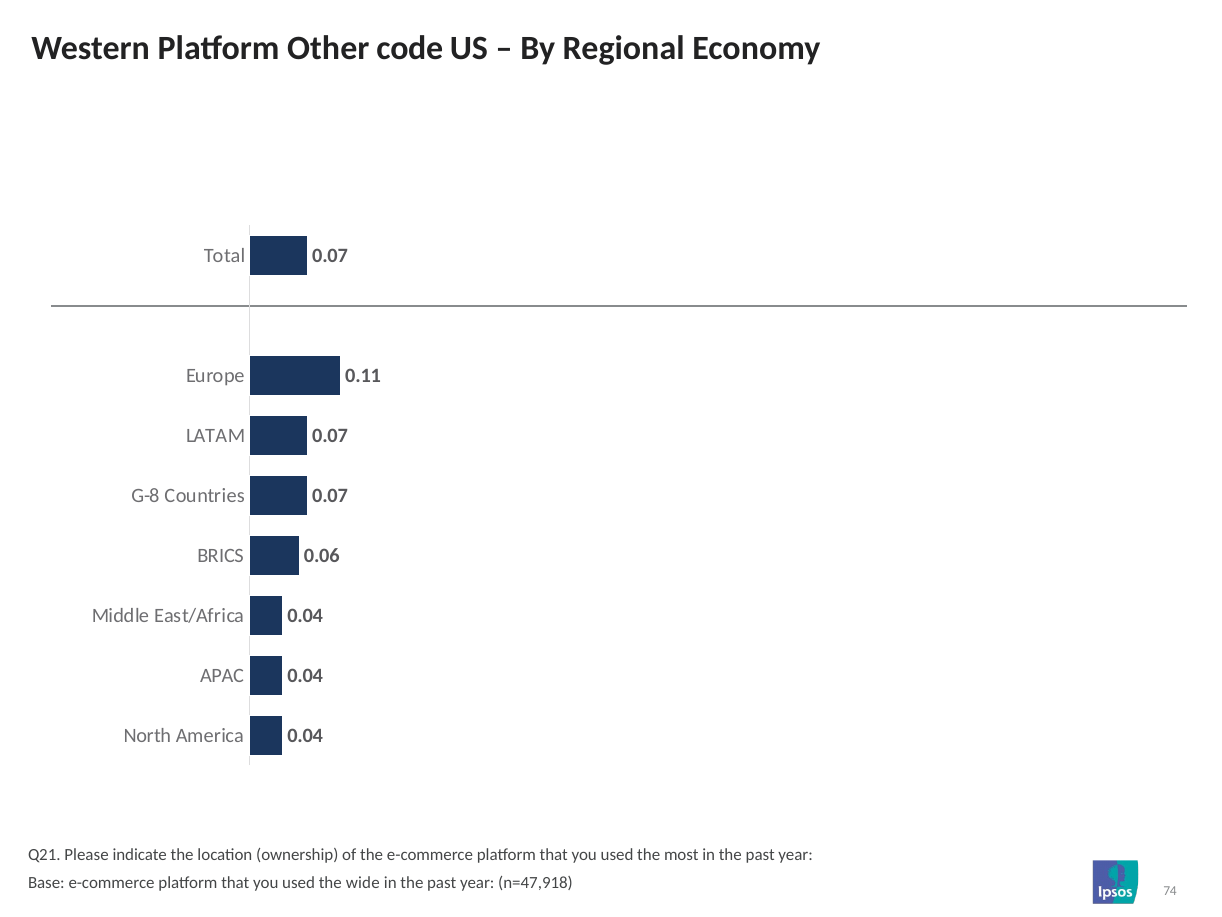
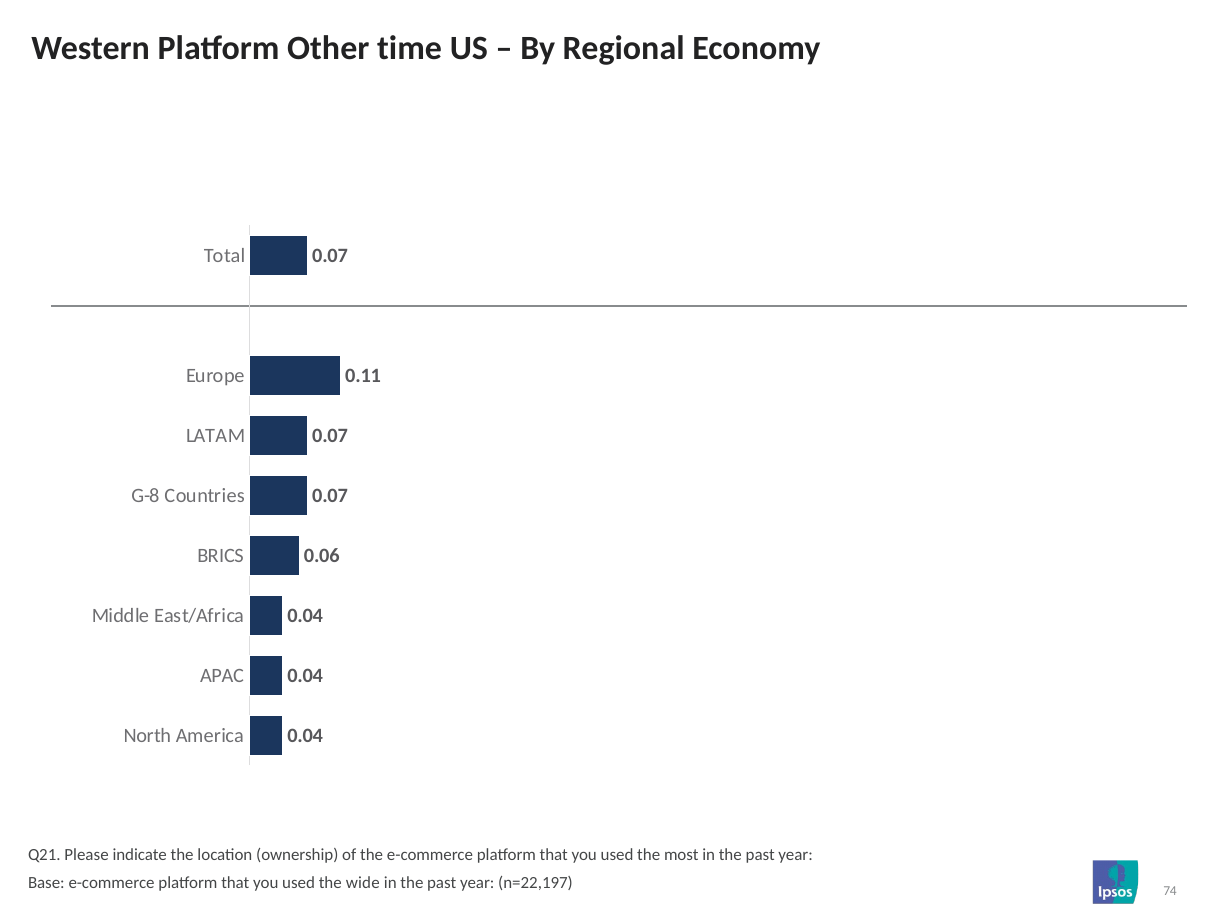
code: code -> time (410, 49)
n=47,918: n=47,918 -> n=22,197 (536, 882)
